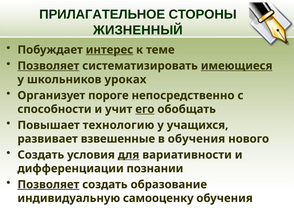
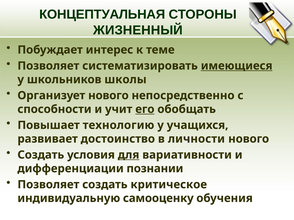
ПРИЛАГАТЕЛЬНОЕ: ПРИЛАГАТЕЛЬНОЕ -> КОНЦЕПТУАЛЬНАЯ (102, 14)
интерес underline: present -> none (109, 50)
Позволяет underline: present -> none (48, 66)
уроках: уроках -> школы (125, 80)
Организует пороге: пороге -> нового (108, 96)
взвешенные: взвешенные -> достоинство (118, 139)
в обучения: обучения -> личности (196, 139)
Позволяет underline: present -> none (48, 185)
образование: образование -> критическое (169, 185)
